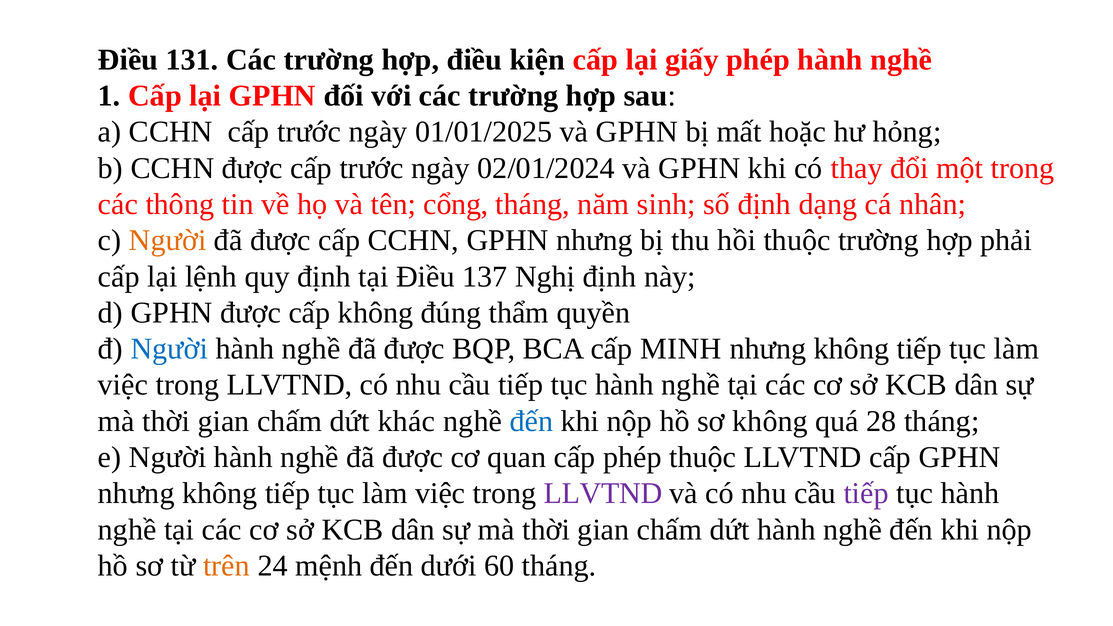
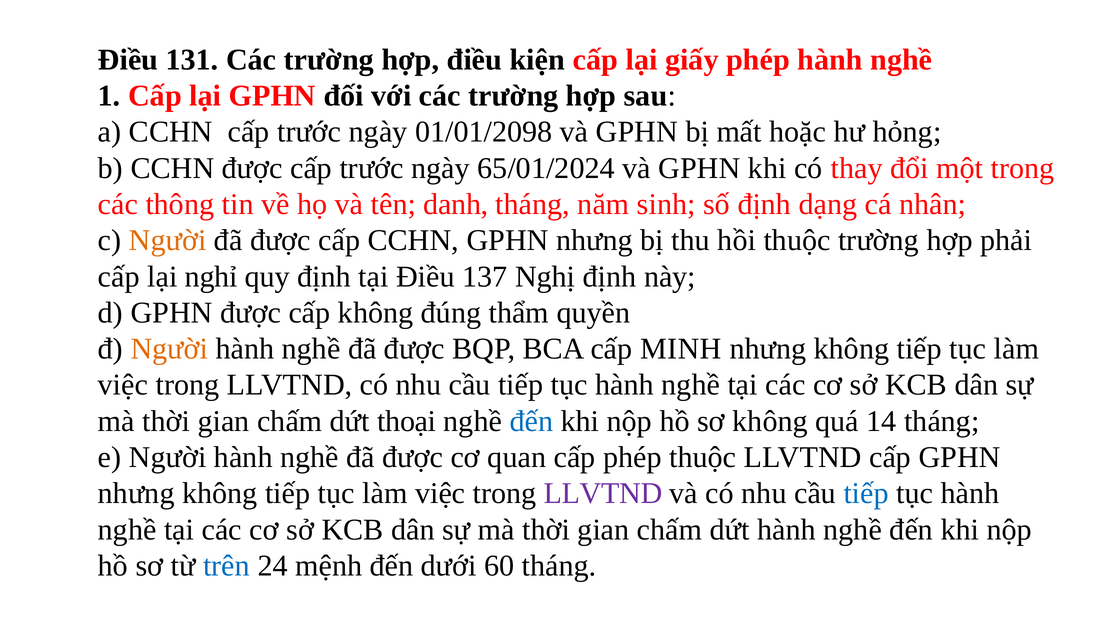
01/01/2025: 01/01/2025 -> 01/01/2098 (484, 132)
02/01/2024: 02/01/2024 -> 65/01/2024 (546, 168)
cổng: cổng -> danh (456, 204)
lệnh: lệnh -> nghỉ (211, 277)
Người colour: blue -> orange (169, 349)
khác: khác -> thoại (407, 421)
28: 28 -> 14 (881, 421)
tiếp colour: purple -> blue (866, 493)
trên colour: orange -> blue (226, 566)
